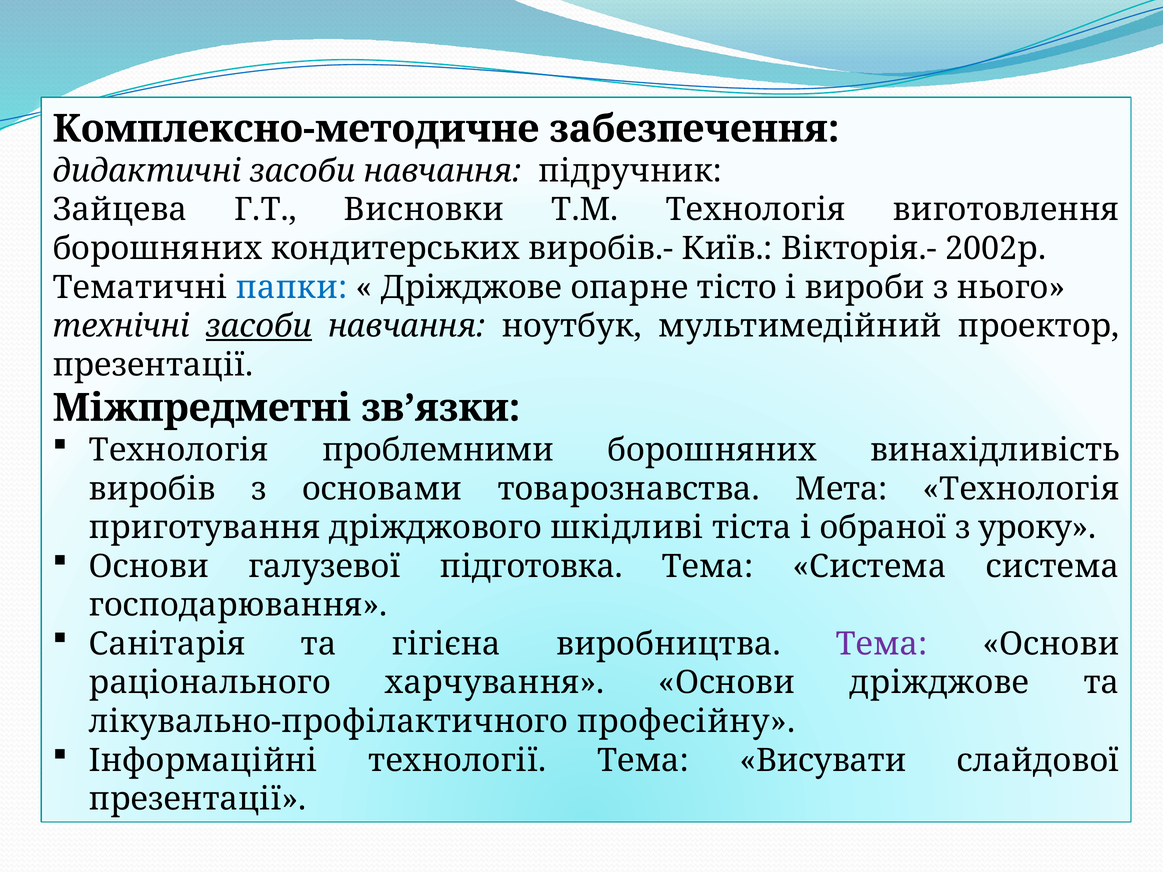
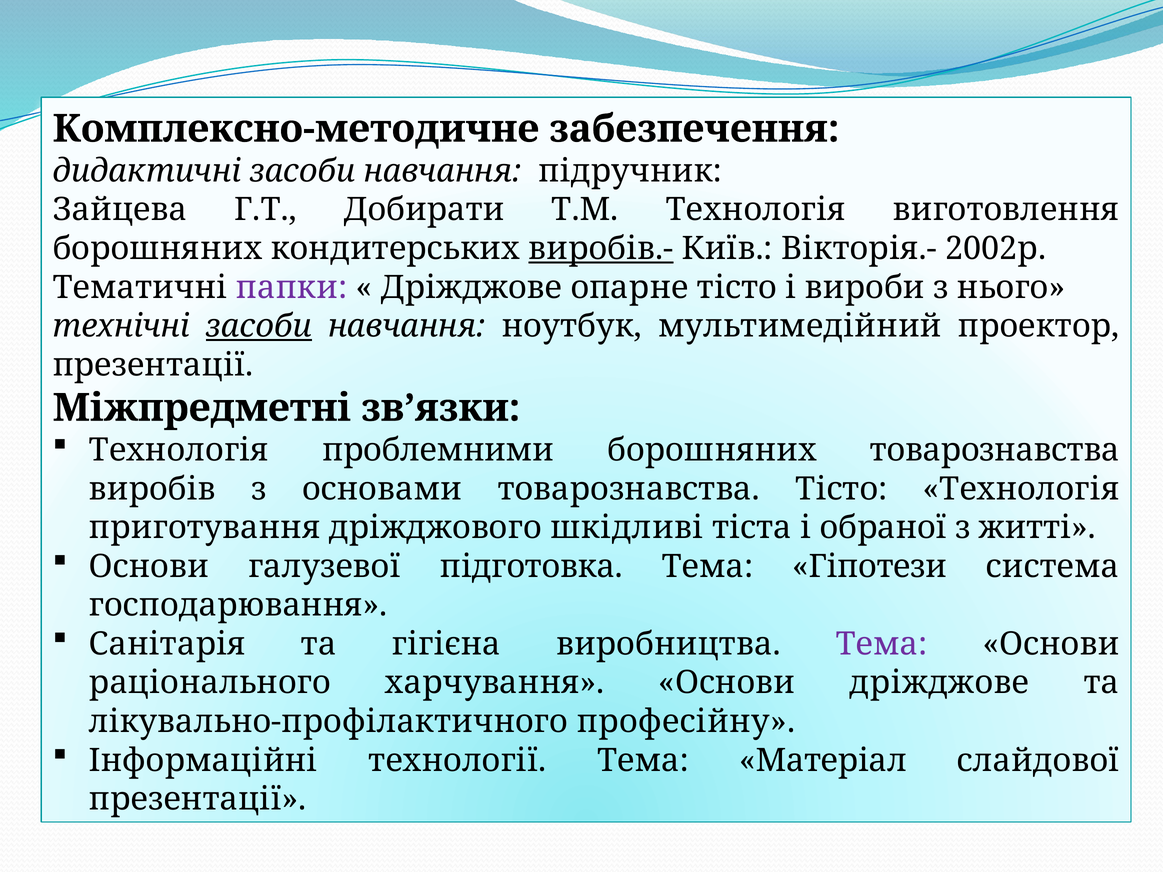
Висновки: Висновки -> Добирати (424, 210)
виробів.- underline: none -> present (601, 249)
папки colour: blue -> purple (292, 287)
борошняних винахідливість: винахідливість -> товарознавства (995, 450)
товарознавства Мета: Мета -> Тісто (841, 489)
уроку: уроку -> житті (1037, 528)
Тема Система: Система -> Гіпотези (870, 567)
Висувати: Висувати -> Матеріал (823, 761)
